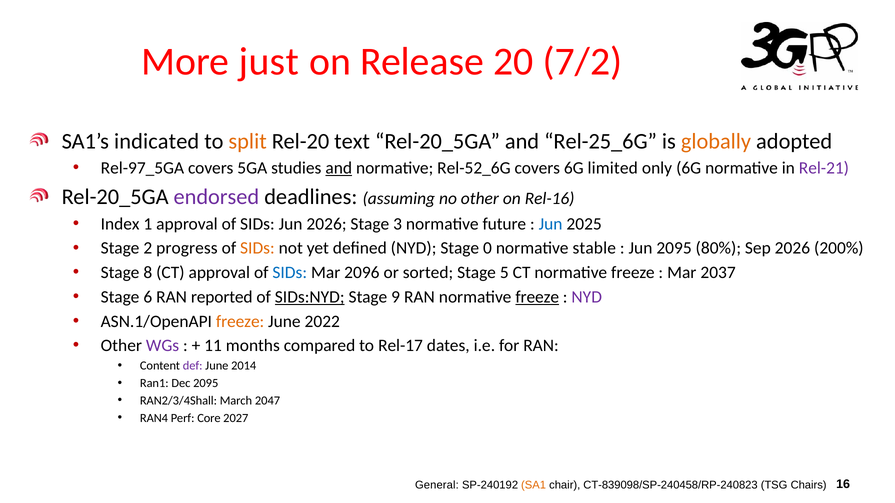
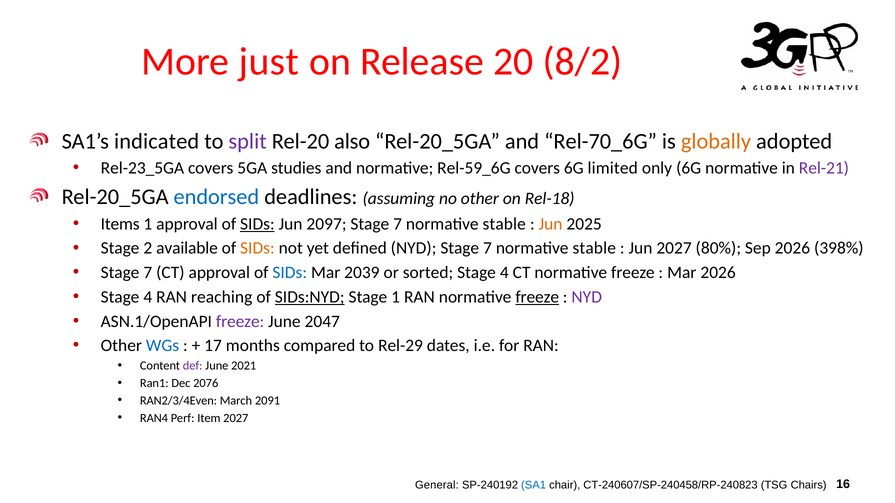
7/2: 7/2 -> 8/2 (582, 61)
split colour: orange -> purple (248, 141)
text: text -> also (352, 141)
Rel-25_6G: Rel-25_6G -> Rel-70_6G (601, 141)
Rel-97_5GA: Rel-97_5GA -> Rel-23_5GA (142, 168)
and underline: present -> none (339, 168)
Rel-52_6G: Rel-52_6G -> Rel-59_6G (474, 168)
endorsed colour: purple -> blue (216, 197)
Rel-16: Rel-16 -> Rel-18 (550, 199)
Index: Index -> Items (120, 224)
SIDs underline: none -> present (257, 224)
Jun 2026: 2026 -> 2097 (326, 224)
3: 3 -> 7 (398, 224)
future: future -> stable (504, 224)
Jun colour: blue -> orange (551, 224)
progress: progress -> available (187, 248)
0: 0 -> 7 (487, 248)
Jun 2095: 2095 -> 2027 (674, 248)
200%: 200% -> 398% (839, 248)
8: 8 -> 7 (148, 273)
2096: 2096 -> 2039 (362, 273)
5: 5 -> 4 (504, 273)
Mar 2037: 2037 -> 2026 (718, 273)
6: 6 -> 4 (148, 297)
reported: reported -> reaching (222, 297)
Stage 9: 9 -> 1 (396, 297)
freeze colour: orange -> purple (240, 322)
2022: 2022 -> 2047 (322, 322)
WGs colour: purple -> blue (163, 346)
11: 11 -> 17 (213, 346)
Rel-17: Rel-17 -> Rel-29 (401, 346)
2014: 2014 -> 2021 (244, 366)
Dec 2095: 2095 -> 2076 (206, 383)
RAN2/3/4Shall: RAN2/3/4Shall -> RAN2/3/4Even (178, 401)
2047: 2047 -> 2091 (268, 401)
Core: Core -> Item (209, 418)
SA1 colour: orange -> blue (534, 485)
CT-839098/SP-240458/RP-240823: CT-839098/SP-240458/RP-240823 -> CT-240607/SP-240458/RP-240823 (670, 485)
